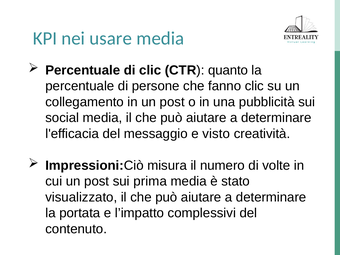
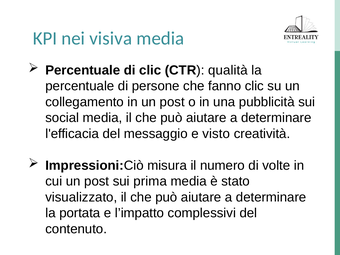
usare: usare -> visiva (111, 38)
quanto: quanto -> qualità (228, 70)
